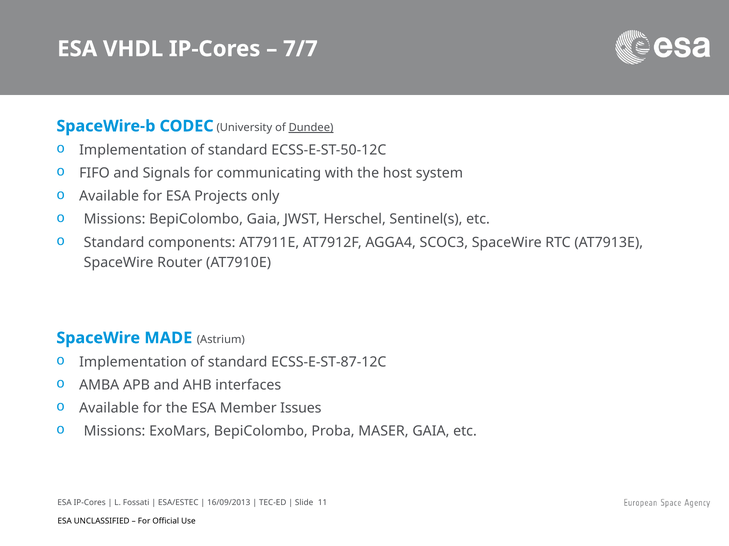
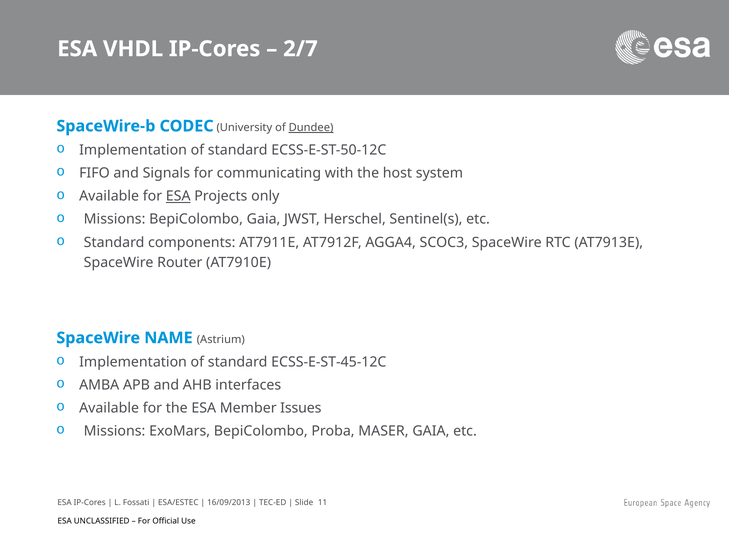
7/7: 7/7 -> 2/7 (300, 49)
ESA underline: none -> present (178, 197)
MADE: MADE -> NAME (168, 338)
ECSS-E-ST-87-12C: ECSS-E-ST-87-12C -> ECSS-E-ST-45-12C (329, 363)
